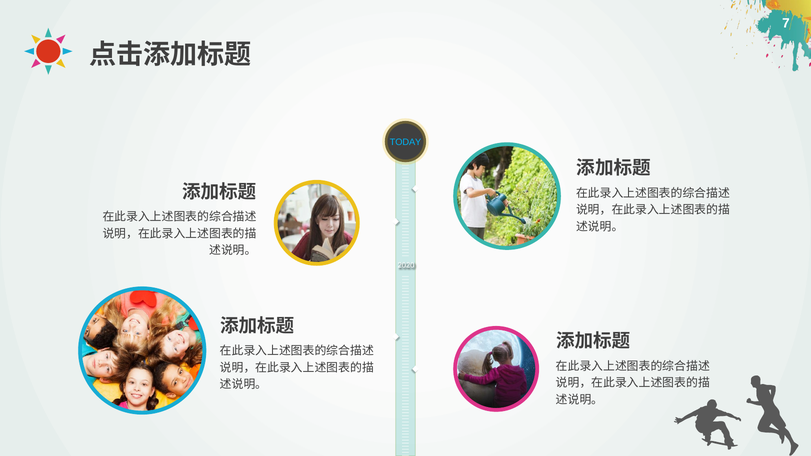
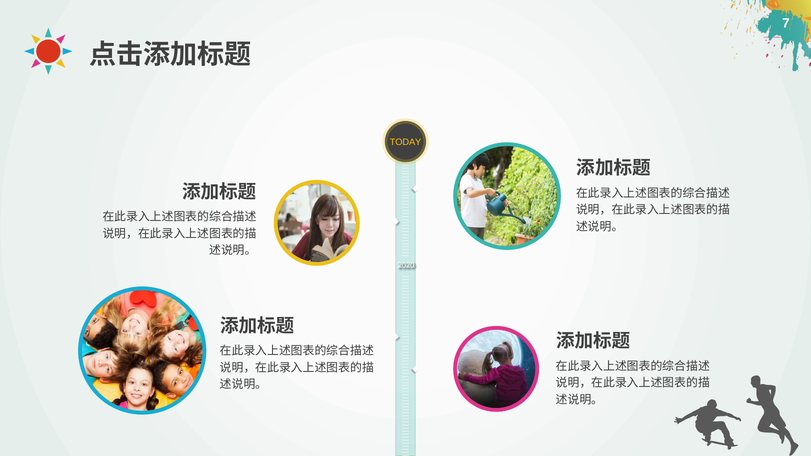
TODAY colour: light blue -> yellow (406, 142)
